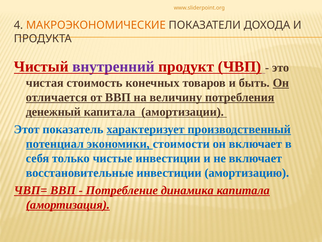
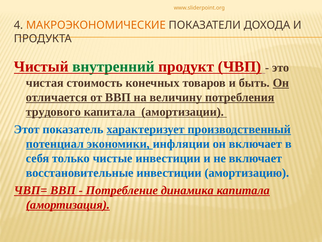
внутренний colour: purple -> green (113, 66)
денежный: денежный -> трудового (53, 112)
стоимости: стоимости -> инфляции (181, 144)
